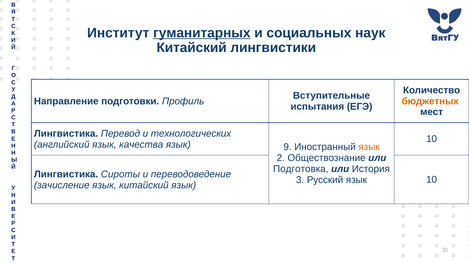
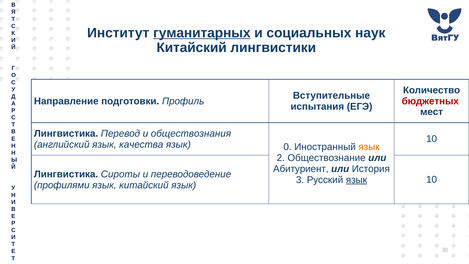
бюджетных colour: orange -> red (430, 101)
технологических: технологических -> обществознания (191, 134)
9: 9 -> 0 (287, 147)
Подготовка: Подготовка -> Абитуриент (301, 169)
язык underline: none -> present (356, 180)
зачисление: зачисление -> профилями (62, 185)
